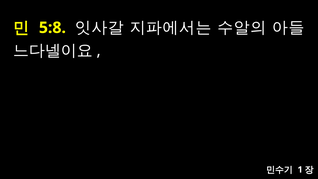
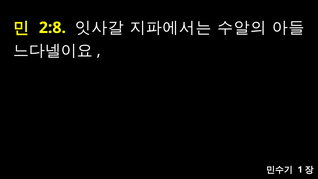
5:8: 5:8 -> 2:8 (52, 28)
